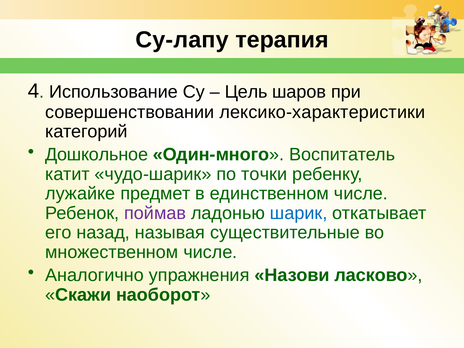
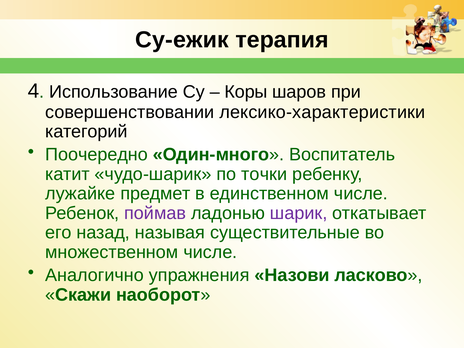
Су-лапу: Су-лапу -> Су-ежик (182, 40)
Цель: Цель -> Коры (246, 92)
Дошкольное: Дошкольное -> Поочередно (96, 155)
шарик colour: blue -> purple (299, 213)
